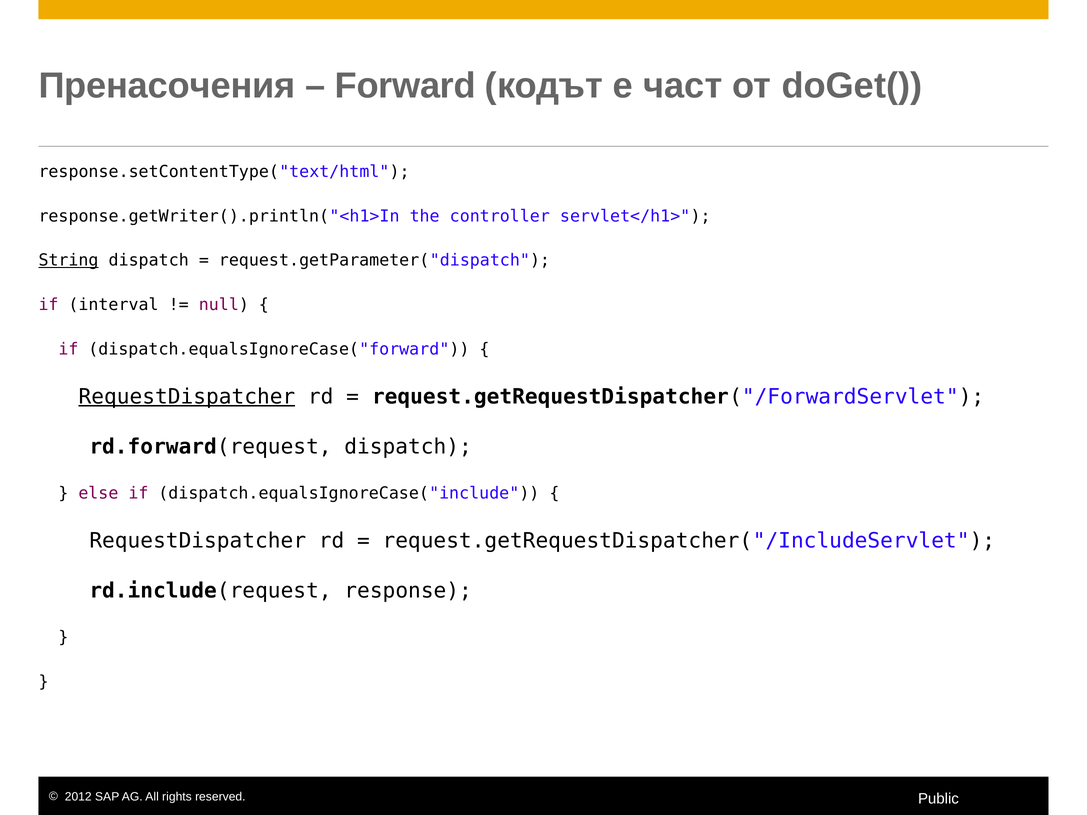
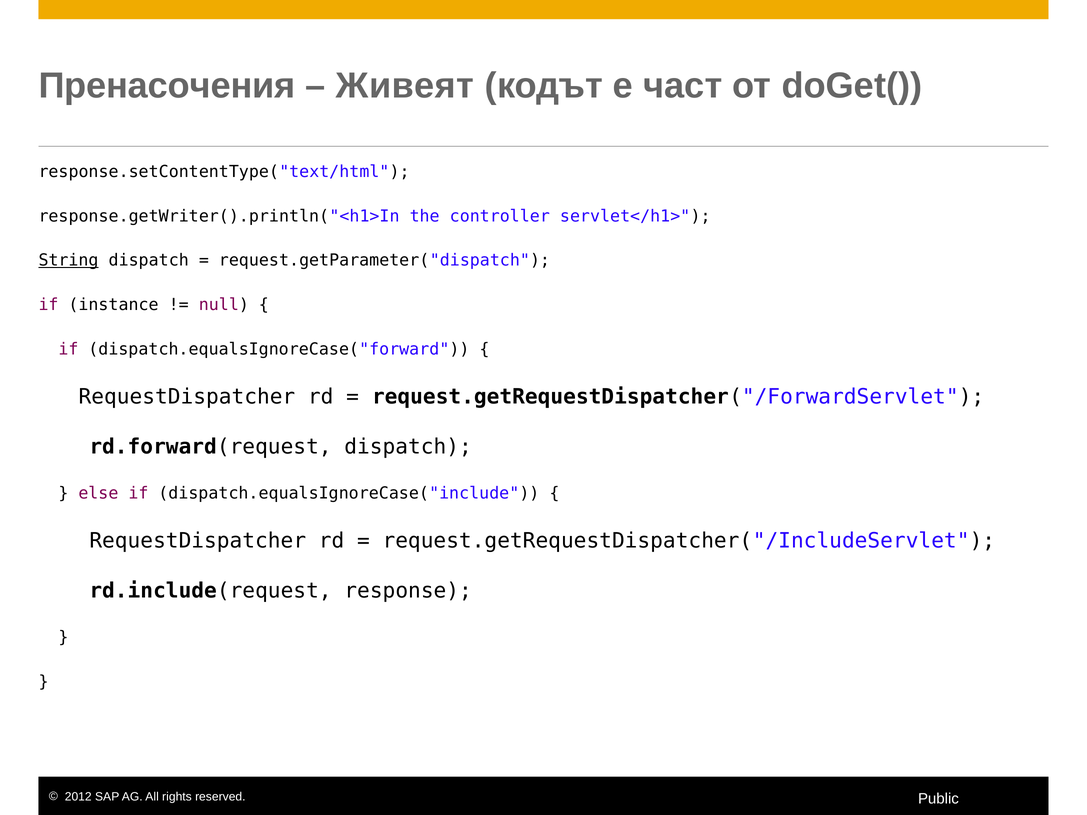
Forward: Forward -> Живеят (405, 86)
interval: interval -> instance (113, 305)
RequestDispatcher underline: present -> none (187, 397)
